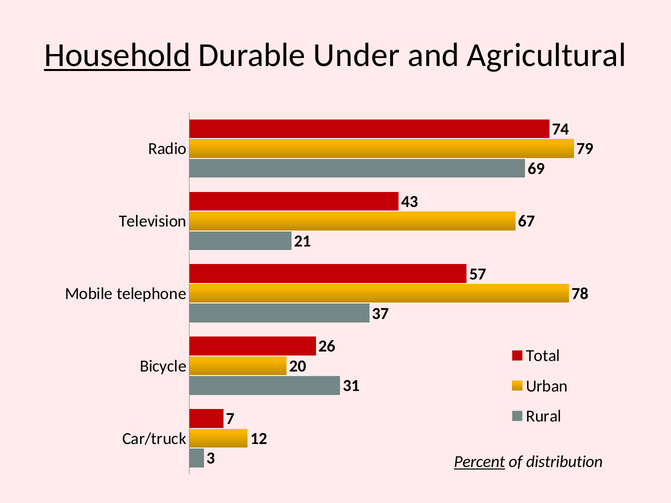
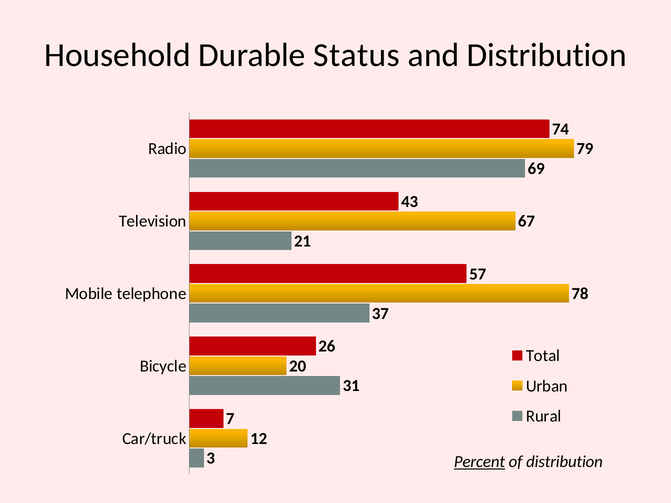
Household underline: present -> none (117, 55)
Under: Under -> Status (357, 55)
and Agricultural: Agricultural -> Distribution (547, 55)
